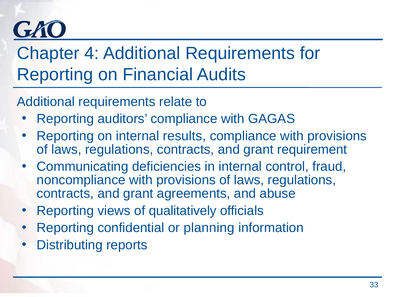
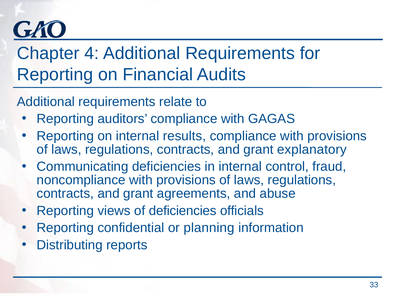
requirement: requirement -> explanatory (312, 149)
of qualitatively: qualitatively -> deficiencies (183, 211)
